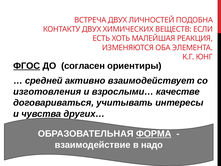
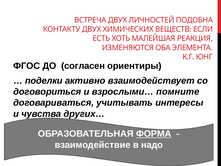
ФГОС underline: present -> none (27, 66)
средней: средней -> поделки (44, 81)
изготовления: изготовления -> договориться (47, 92)
качестве: качестве -> помните (178, 92)
